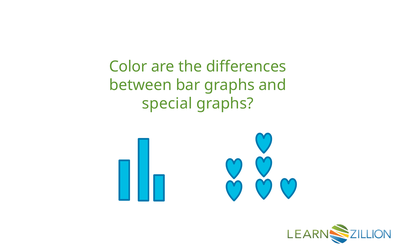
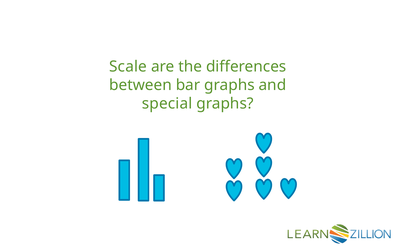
Color: Color -> Scale (128, 67)
